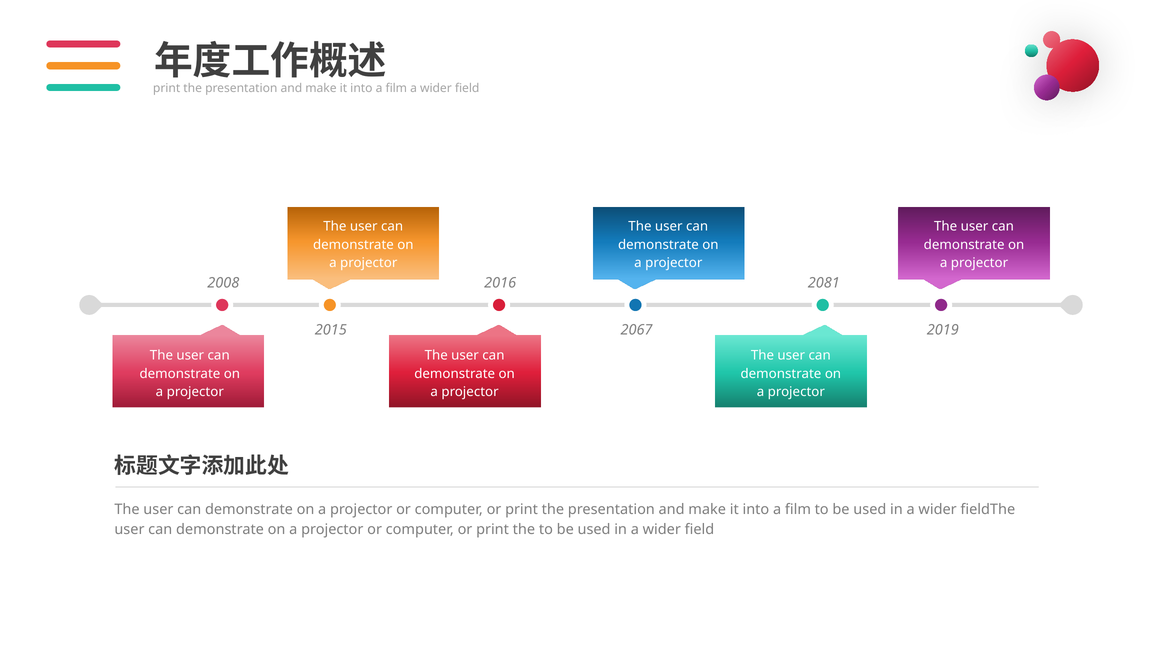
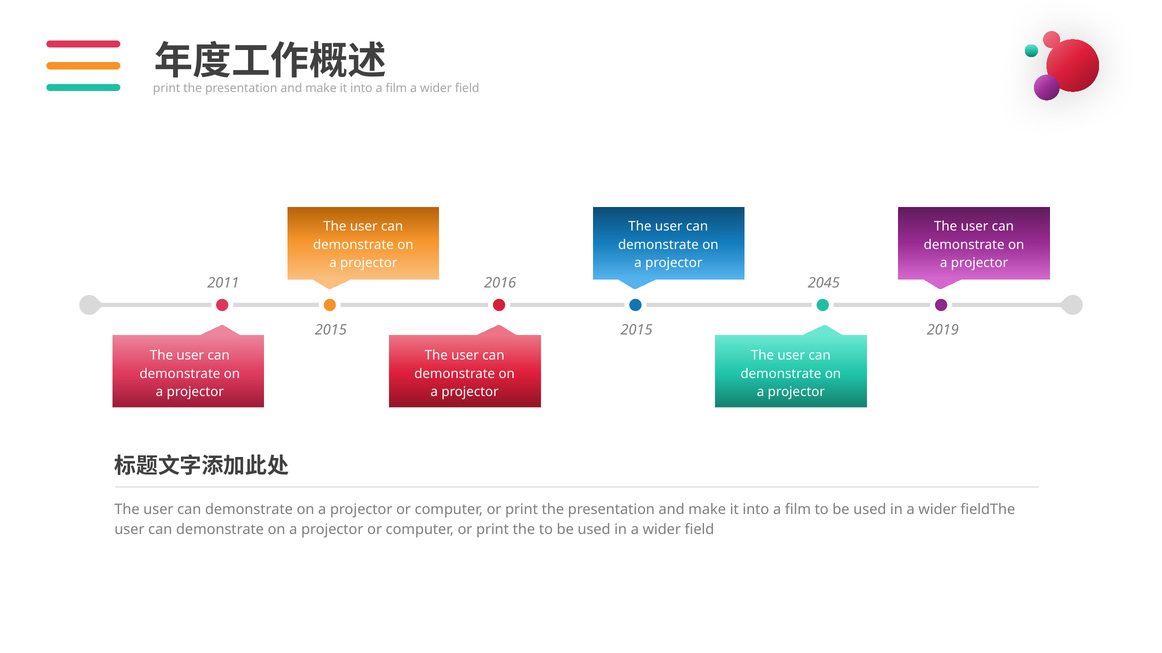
2008: 2008 -> 2011 (223, 283)
2081: 2081 -> 2045 (824, 283)
2015 2067: 2067 -> 2015 (637, 330)
